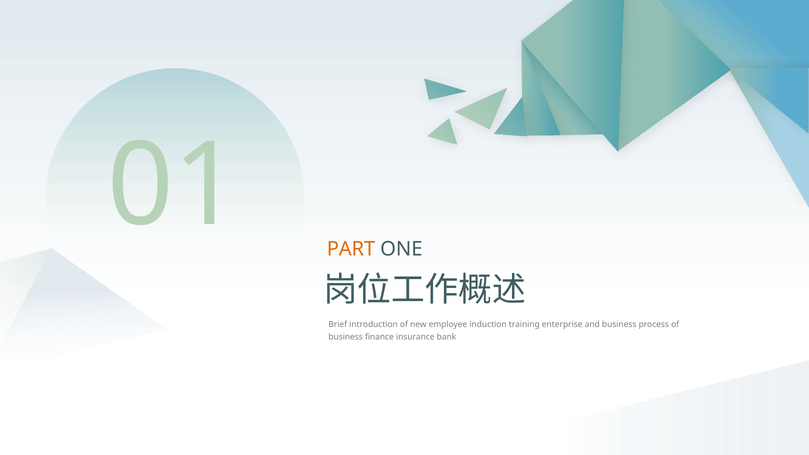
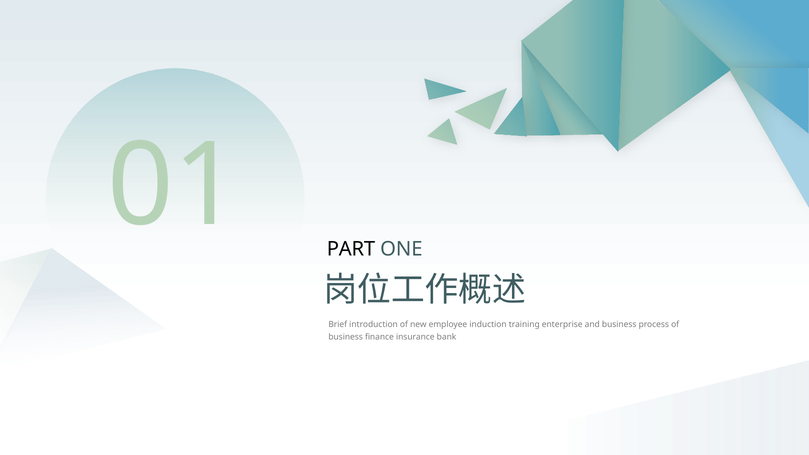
PART colour: orange -> black (351, 249)
